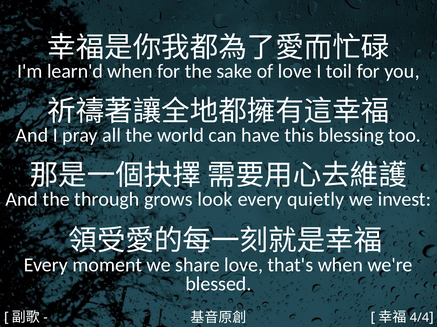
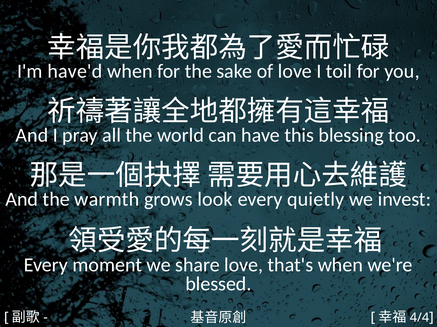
learn'd: learn'd -> have'd (75, 71)
through: through -> warmth (107, 200)
